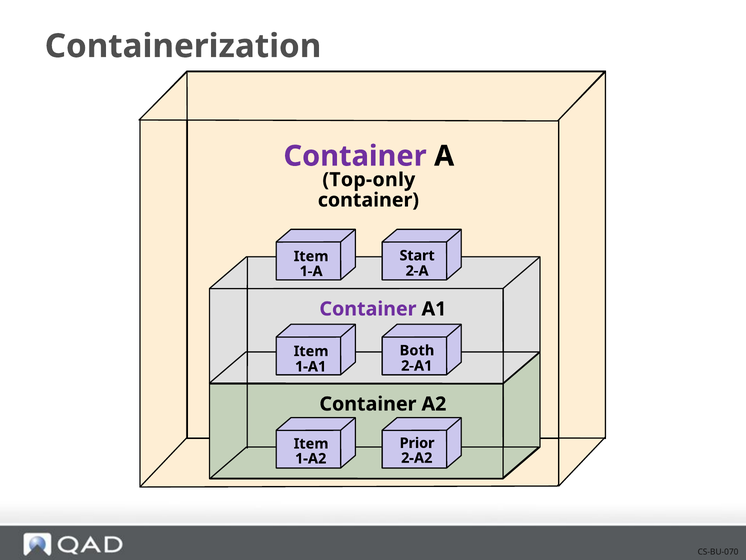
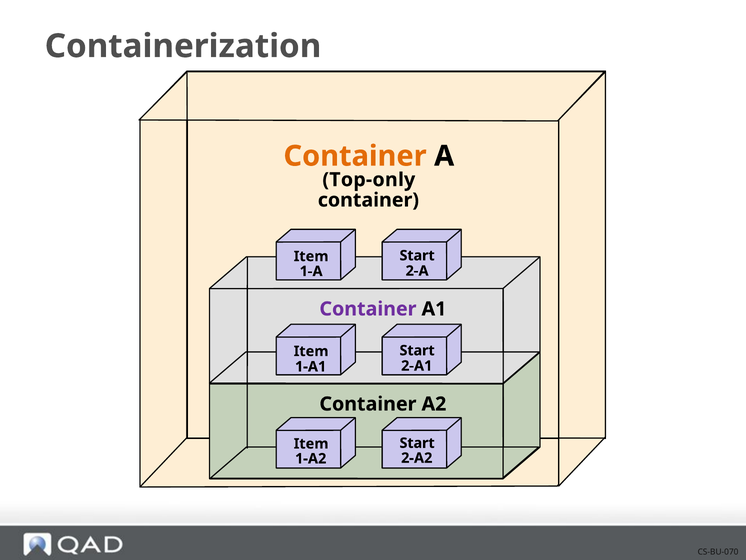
Container colour: purple -> orange (355, 156)
Both: Both -> Start (417, 350)
Prior: Prior -> Start (417, 443)
